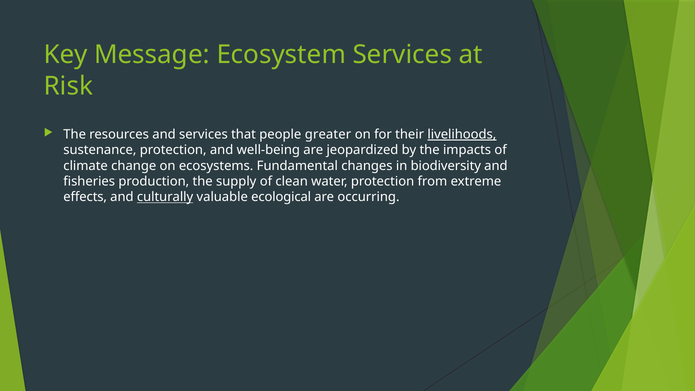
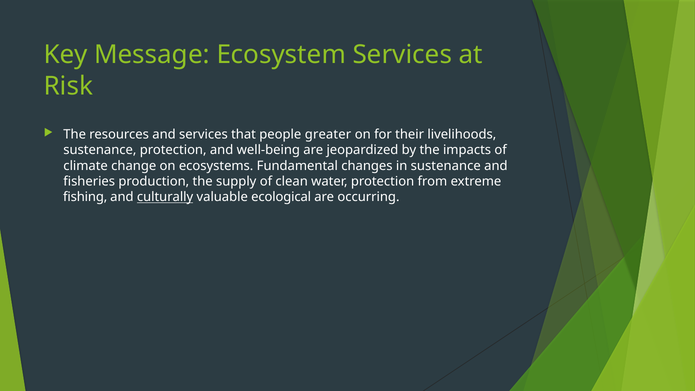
livelihoods underline: present -> none (462, 135)
in biodiversity: biodiversity -> sustenance (446, 166)
effects: effects -> fishing (85, 197)
